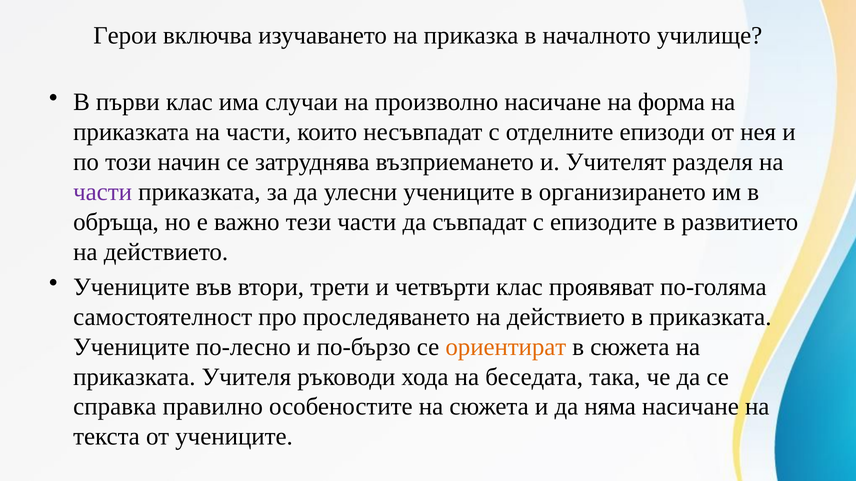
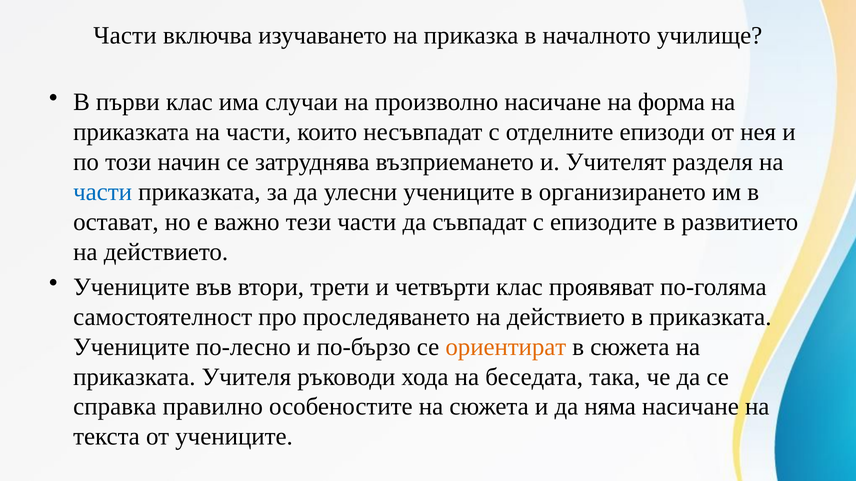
Герои: Герои -> Части (125, 36)
части colour: purple -> blue (103, 192)
обръща: обръща -> остават (116, 222)
